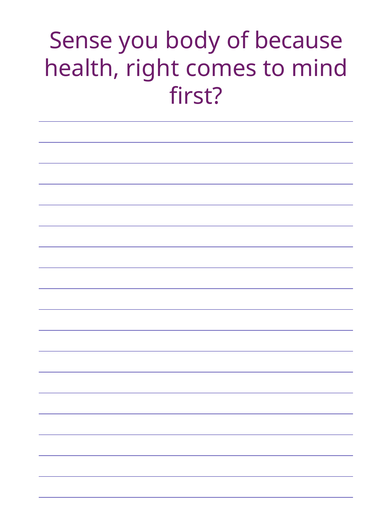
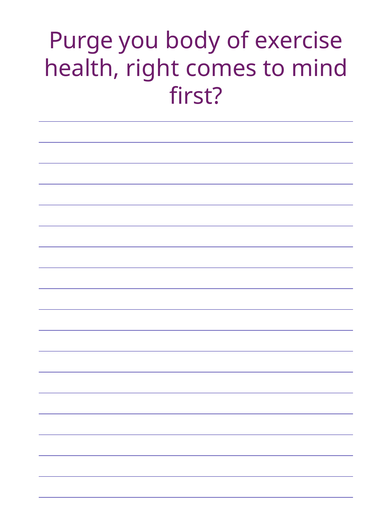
Sense: Sense -> Purge (81, 41)
because: because -> exercise (299, 41)
